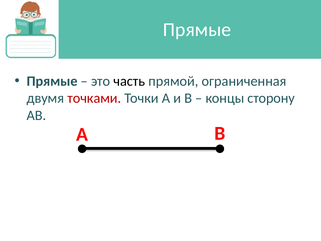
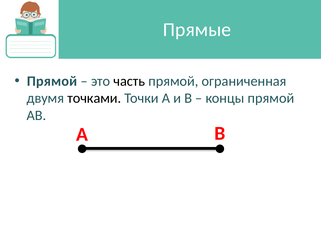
Прямые: Прямые -> Прямой (52, 81)
точками colour: red -> black (94, 98)
концы сторону: сторону -> прямой (271, 98)
